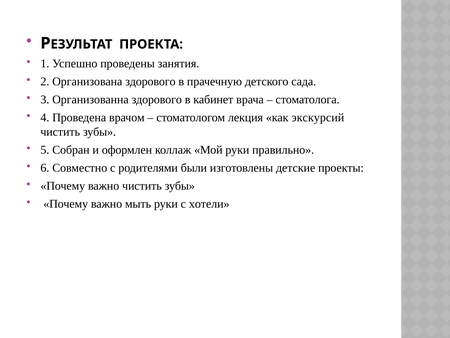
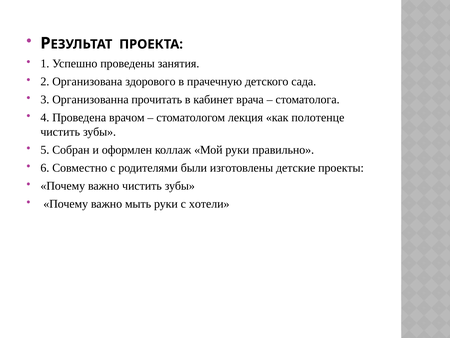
Организованна здорового: здорового -> прочитать (157, 99)
экскурсий: экскурсий -> полотенце (318, 117)
